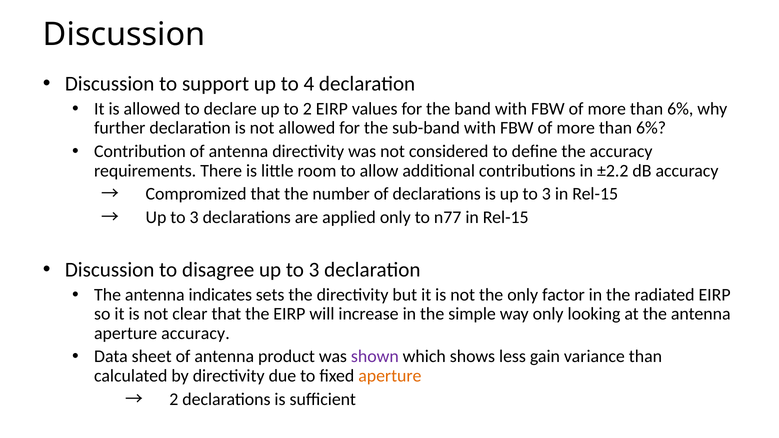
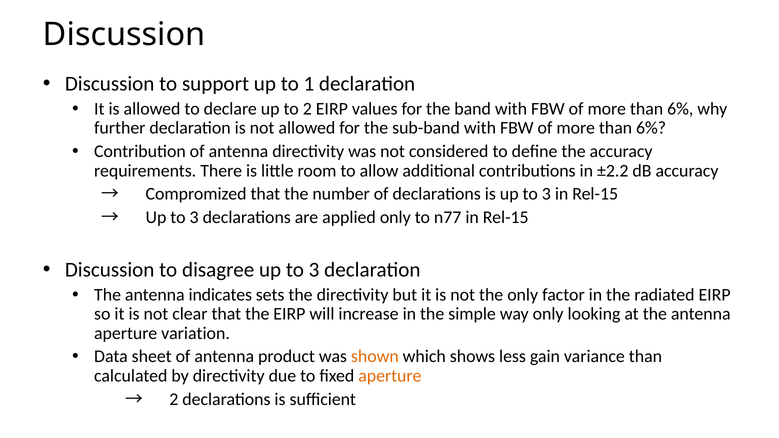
4: 4 -> 1 (309, 84)
aperture accuracy: accuracy -> variation (196, 333)
shown colour: purple -> orange (375, 357)
